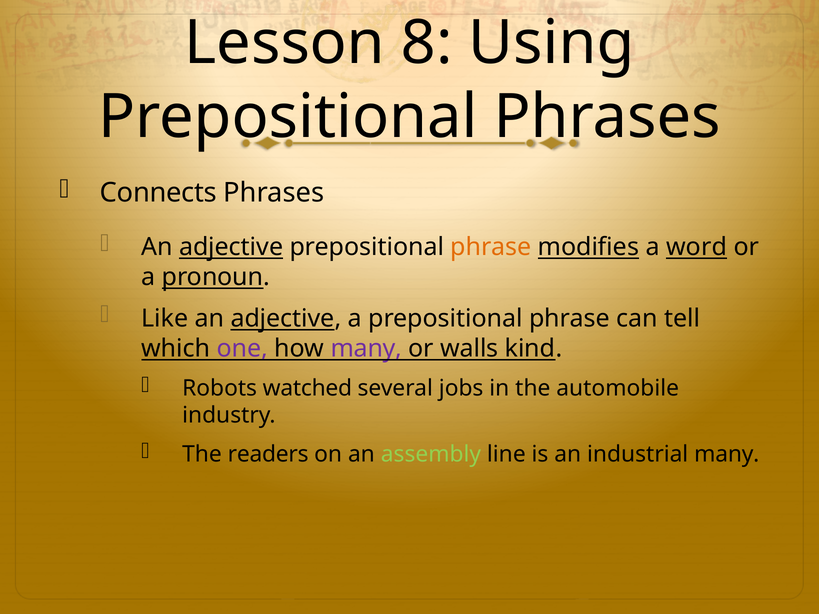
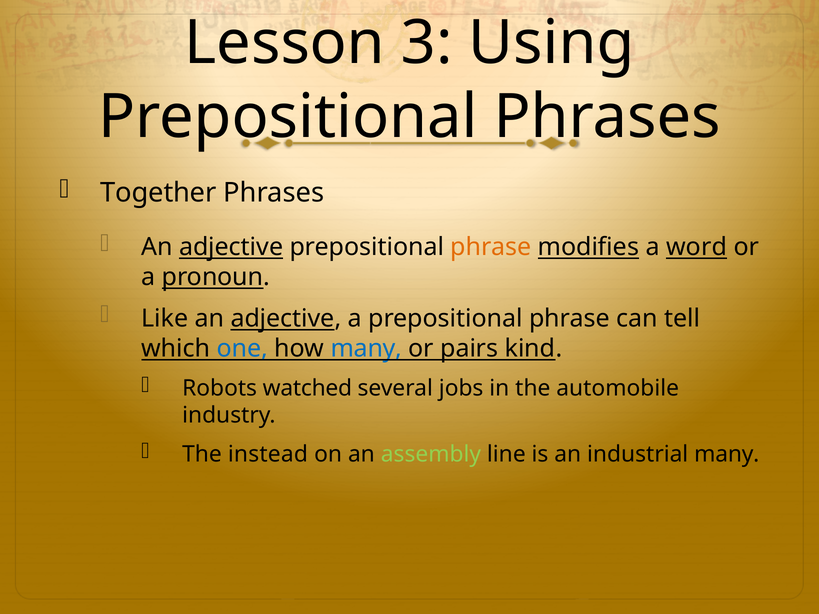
8: 8 -> 3 (427, 43)
Connects: Connects -> Together (158, 193)
one colour: purple -> blue (242, 348)
many colour: purple -> blue (366, 348)
walls: walls -> pairs (469, 348)
readers: readers -> instead (268, 454)
